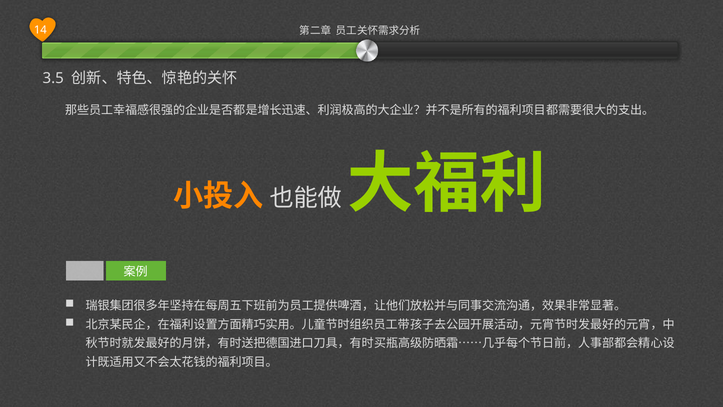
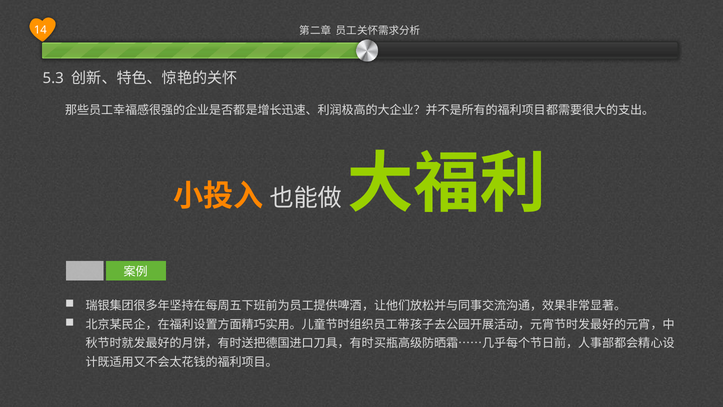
3.5: 3.5 -> 5.3 (53, 78)
